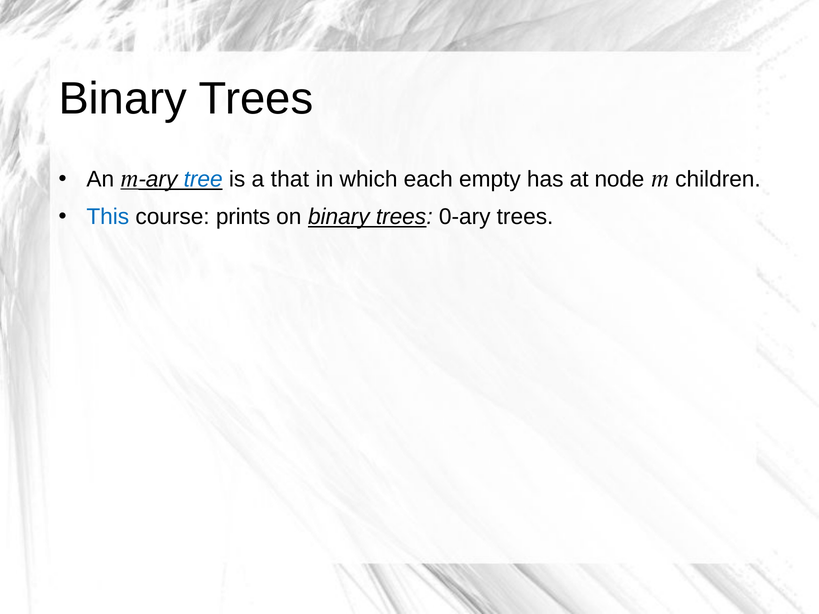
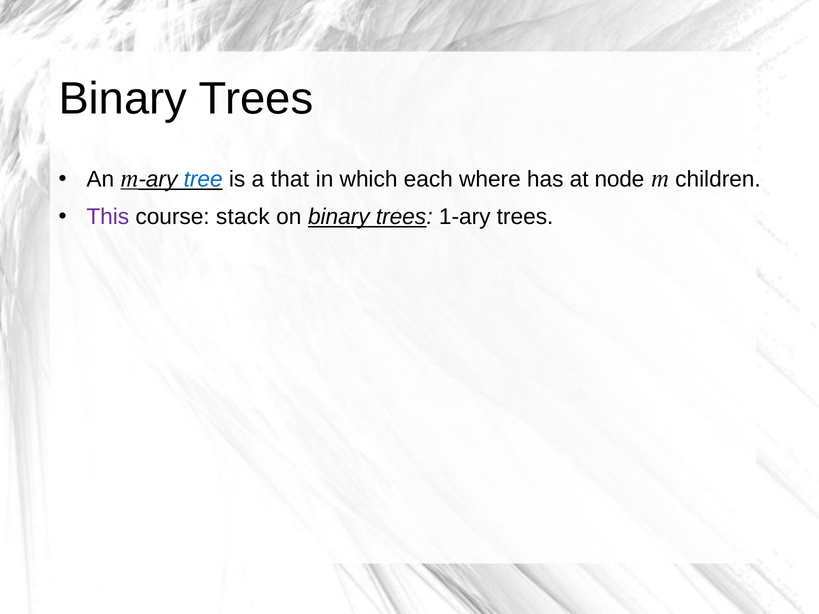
empty: empty -> where (490, 179)
This colour: blue -> purple (108, 217)
prints: prints -> stack (243, 217)
0-ary: 0-ary -> 1-ary (465, 217)
